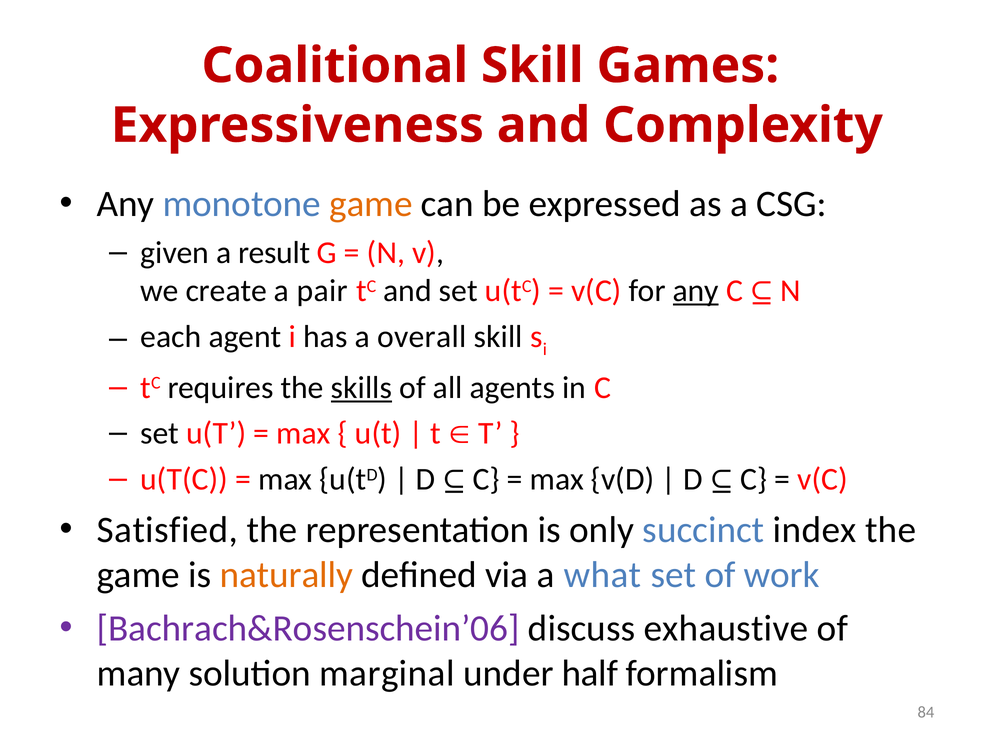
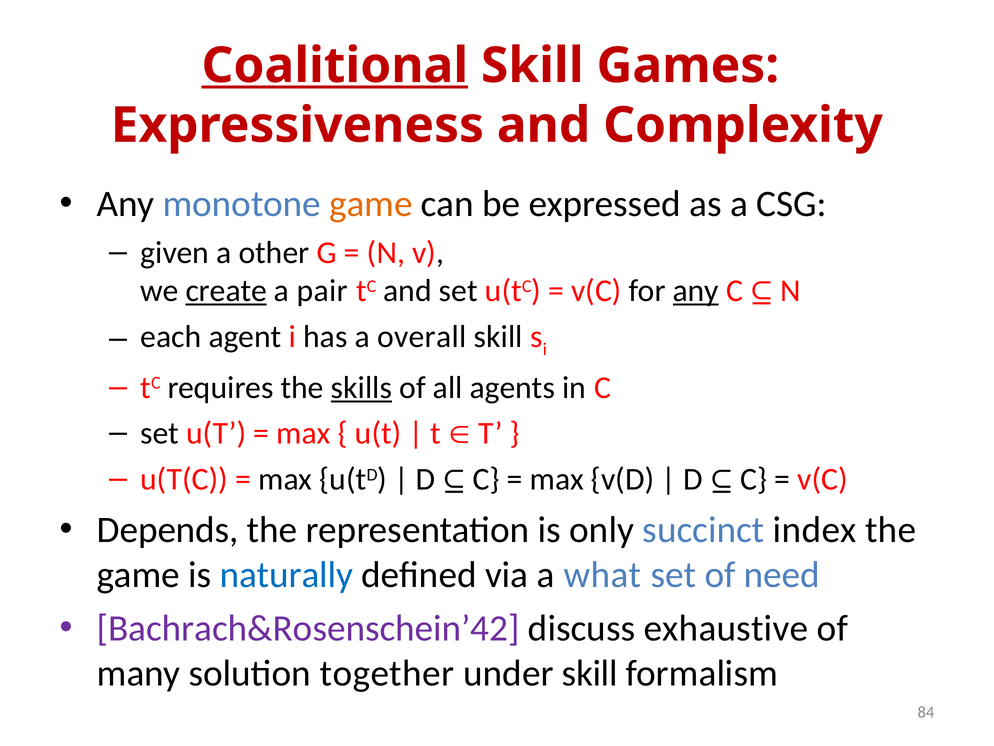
Coalitional underline: none -> present (335, 66)
result: result -> other (274, 253)
create underline: none -> present (226, 291)
Satisfied: Satisfied -> Depends (168, 530)
naturally colour: orange -> blue (286, 574)
work: work -> need (782, 574)
Bachrach&Rosenschein’06: Bachrach&Rosenschein’06 -> Bachrach&Rosenschein’42 (308, 628)
marginal: marginal -> together (387, 673)
under half: half -> skill (590, 673)
